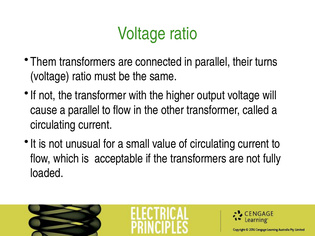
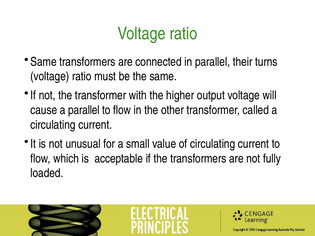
Them: Them -> Same (44, 62)
